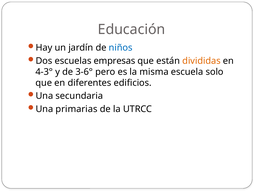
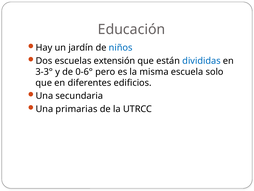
empresas: empresas -> extensión (114, 61)
divididas colour: orange -> blue (201, 61)
4-3°: 4-3° -> 3-3° (44, 72)
3-6°: 3-6° -> 0-6° (84, 72)
